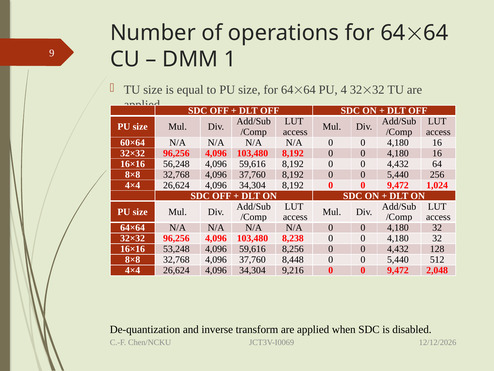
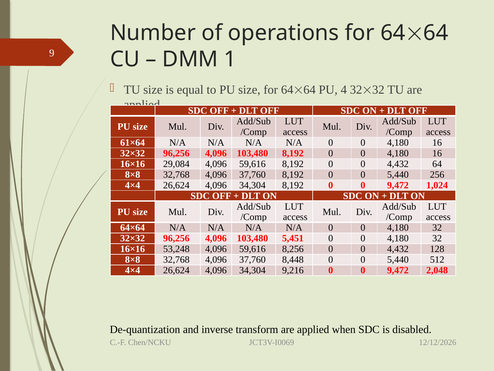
60×64: 60×64 -> 61×64 (133, 142)
56,248: 56,248 -> 29,084 (176, 164)
8,238: 8,238 -> 5,451 (293, 238)
